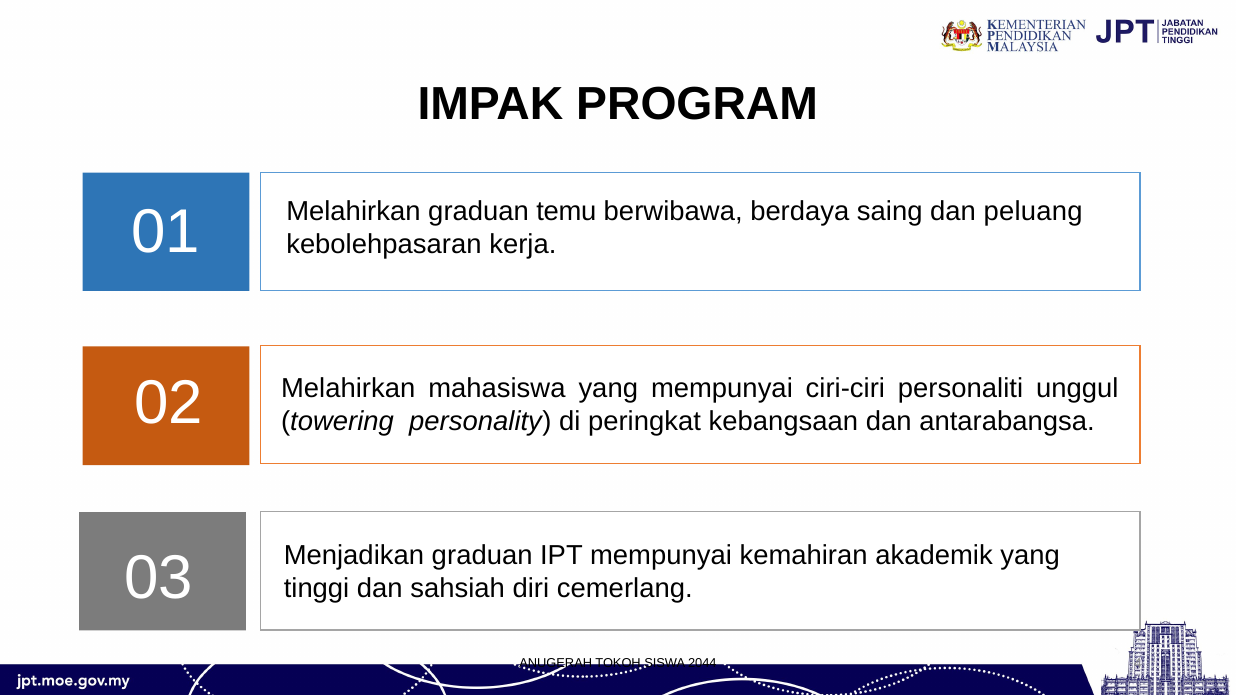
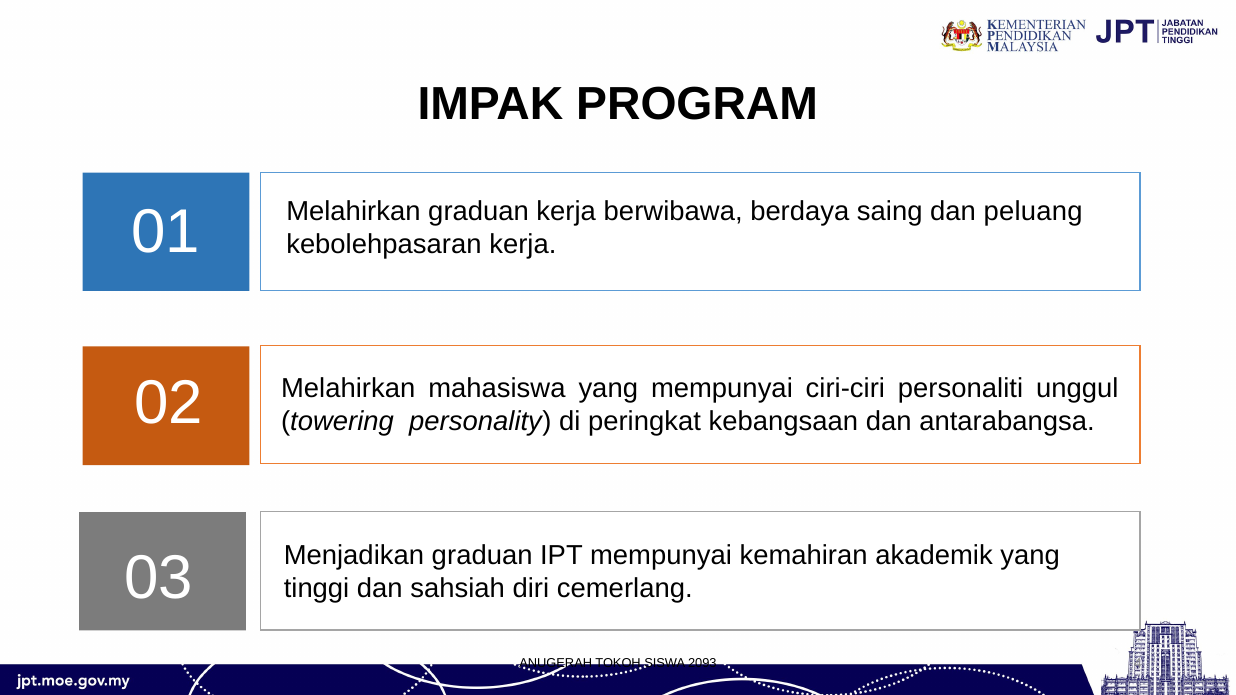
graduan temu: temu -> kerja (566, 211)
2044: 2044 -> 2093 (702, 664)
